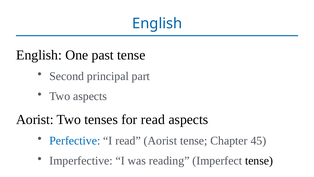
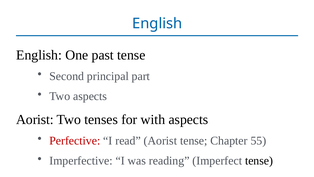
for read: read -> with (153, 119)
Perfective colour: blue -> red (75, 140)
45: 45 -> 55 (258, 140)
